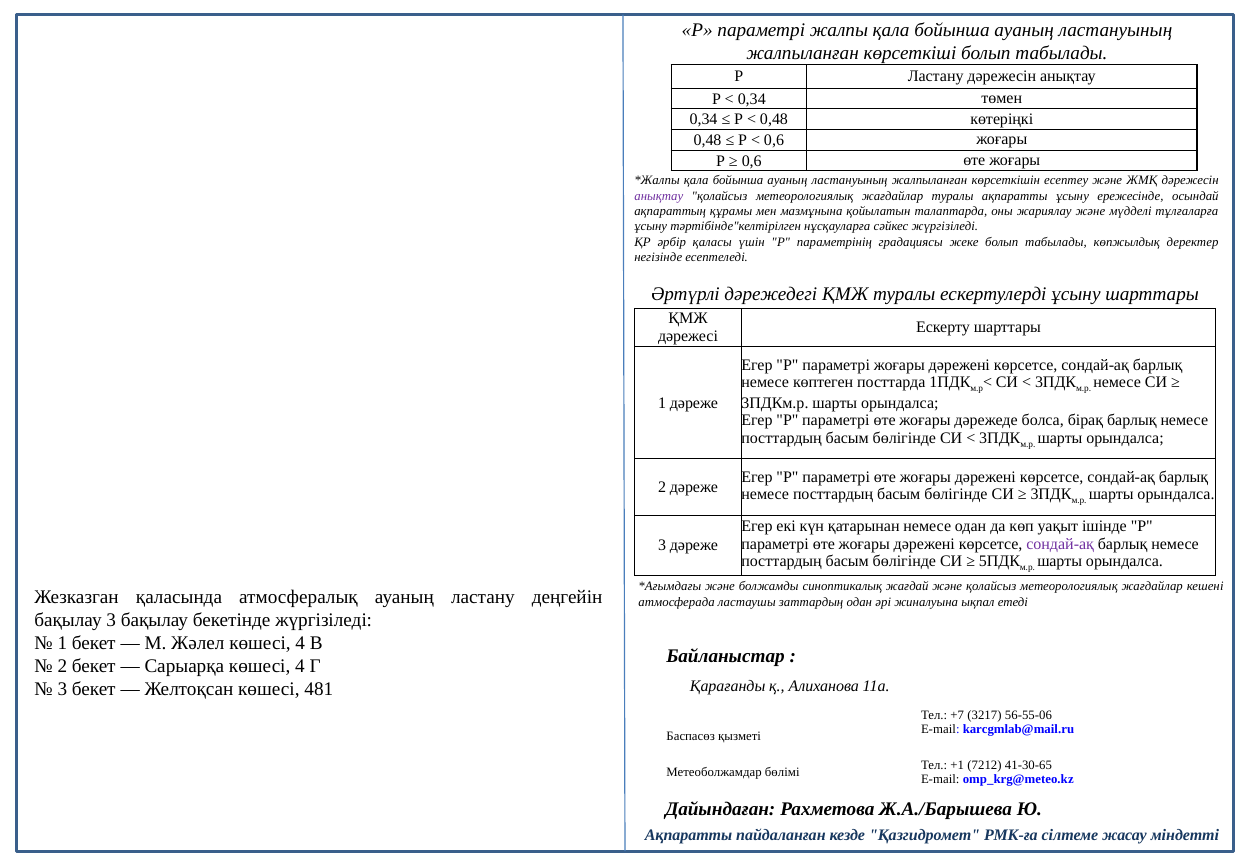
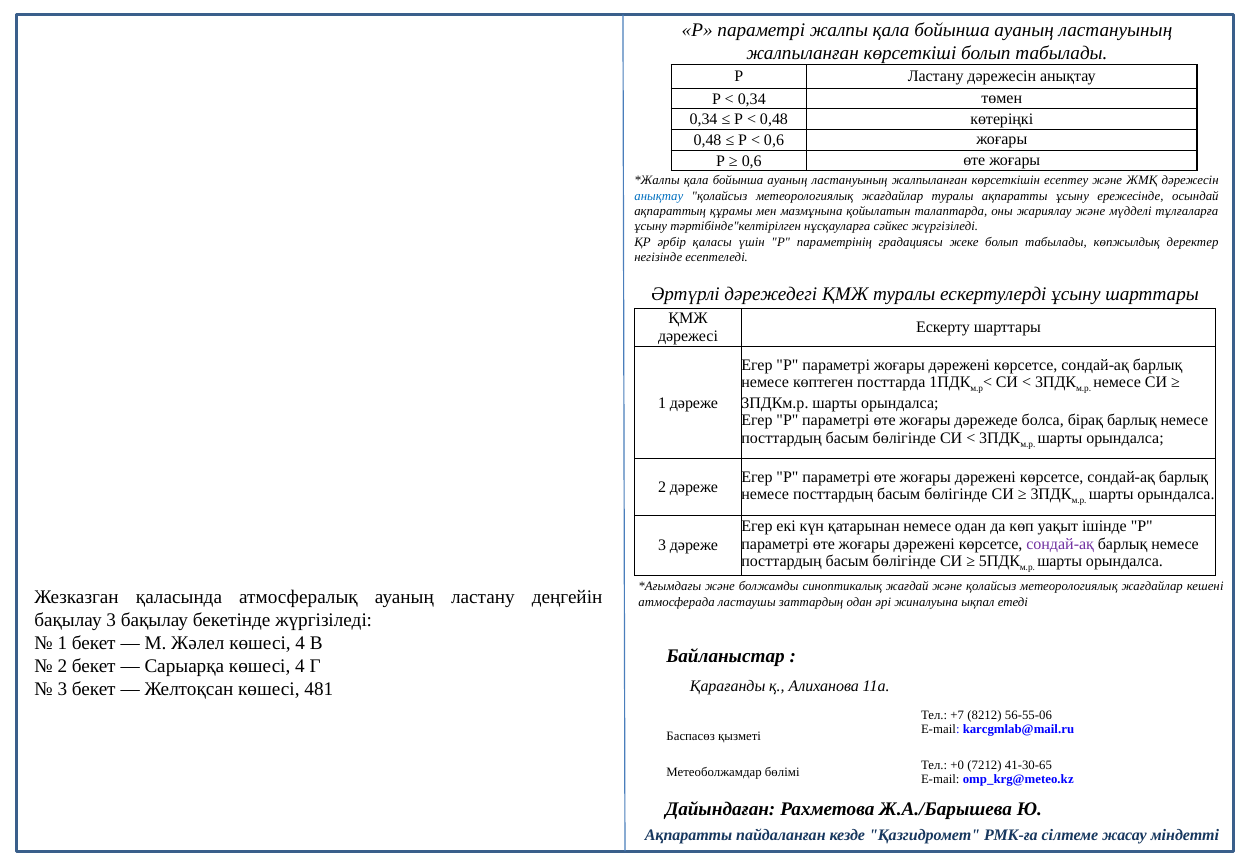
анықтау colour: purple -> blue (659, 196)
3217: 3217 -> 8212 (984, 714)
+1: +1 -> +0 (957, 764)
